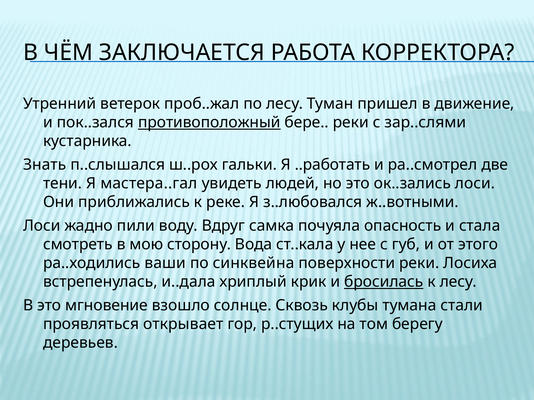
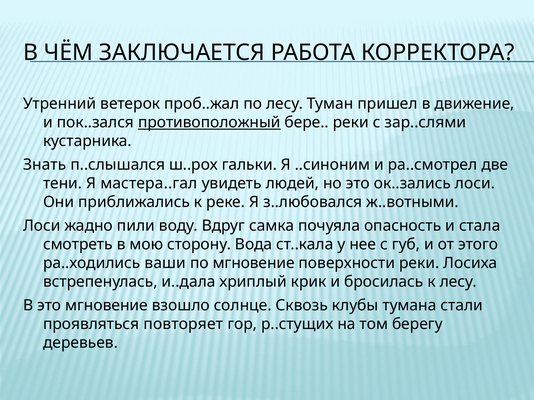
..работать: ..работать -> ..синоним (332, 165)
по синквейна: синквейна -> мгновение (254, 263)
бросилась underline: present -> none (384, 282)
открывает: открывает -> повторяет (183, 325)
